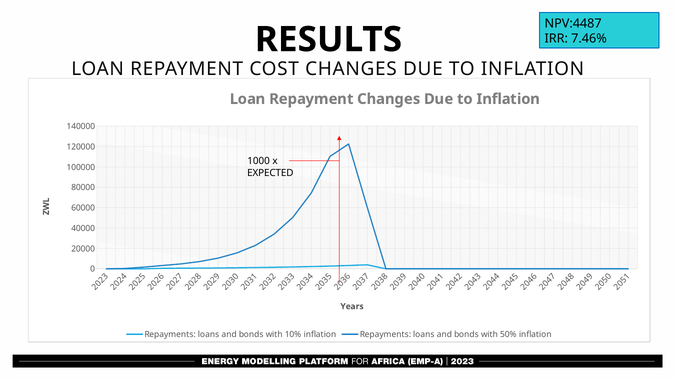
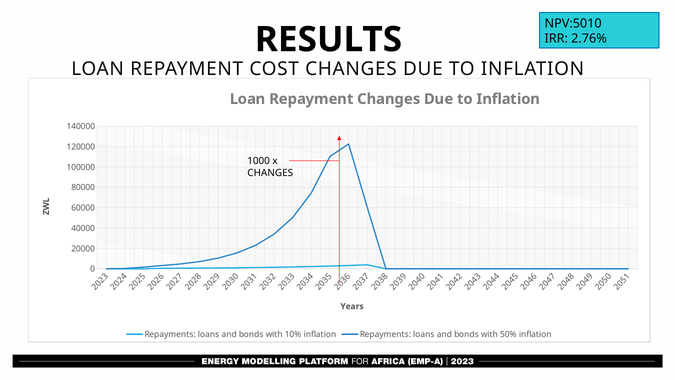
NPV:4487: NPV:4487 -> NPV:5010 (573, 23)
7.46%: 7.46% -> 2.76% (589, 39)
EXPECTED: EXPECTED -> CHANGES (270, 173)
